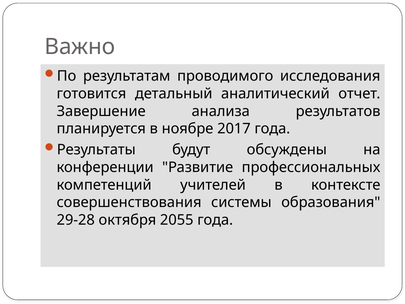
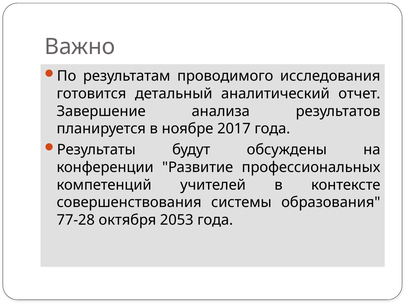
29-28: 29-28 -> 77-28 (76, 220)
2055: 2055 -> 2053 (177, 220)
